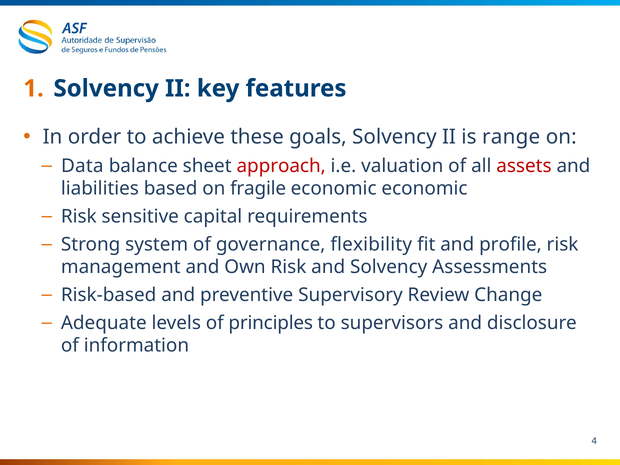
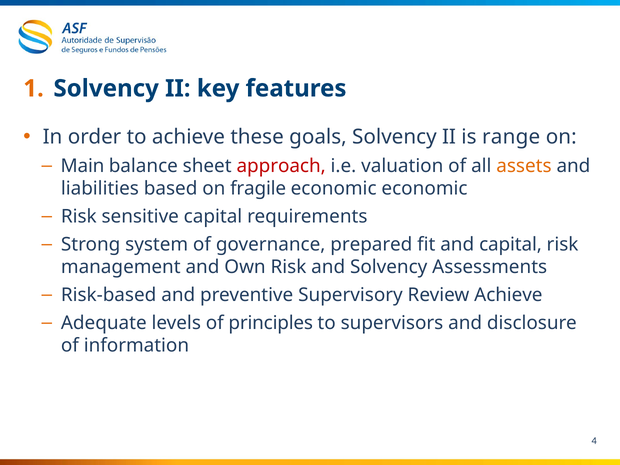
Data: Data -> Main (83, 166)
assets colour: red -> orange (524, 166)
flexibility: flexibility -> prepared (371, 244)
and profile: profile -> capital (511, 244)
Review Change: Change -> Achieve (508, 295)
